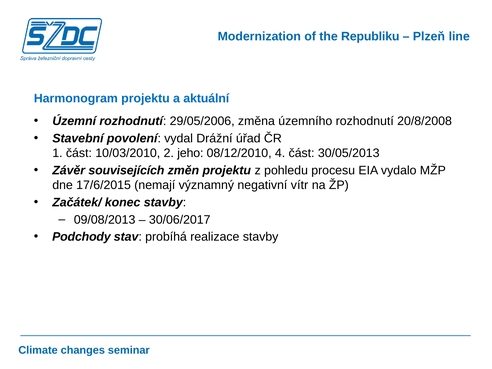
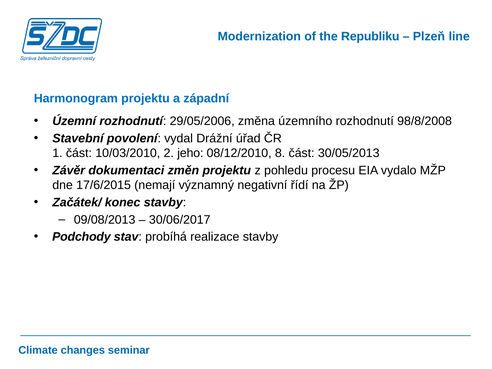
aktuální: aktuální -> západní (206, 98)
20/8/2008: 20/8/2008 -> 98/8/2008 (425, 121)
4: 4 -> 8 (280, 153)
souvisejících: souvisejících -> dokumentaci (126, 170)
vítr: vítr -> řídí (300, 185)
